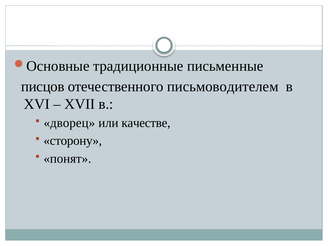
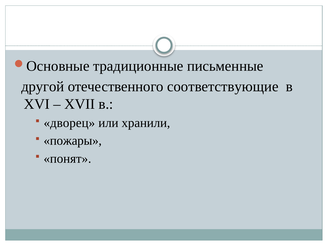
писцов: писцов -> другой (43, 87)
письмоводителем: письмоводителем -> соответствующие (223, 87)
качестве: качестве -> хранили (146, 123)
сторону: сторону -> пожары (73, 141)
